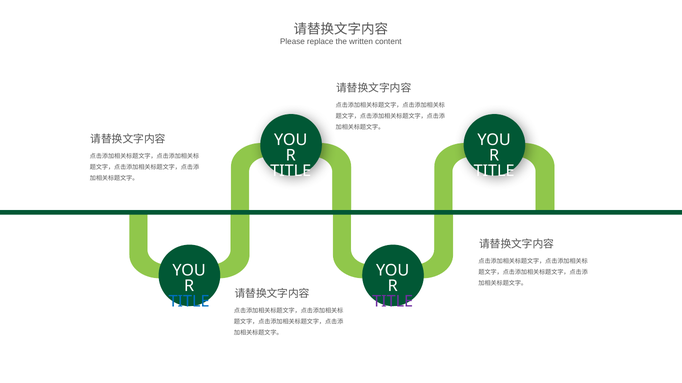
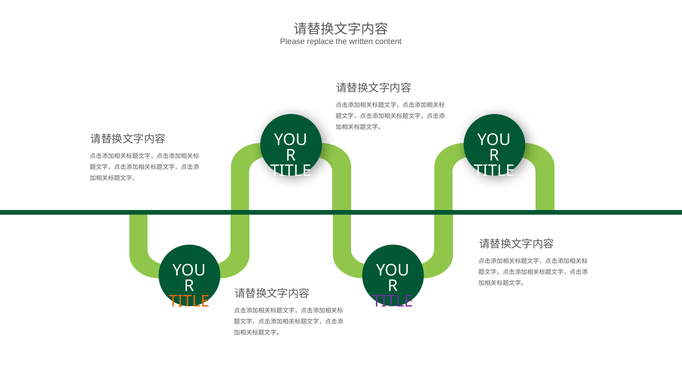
TITLE colour: blue -> orange (189, 302)
